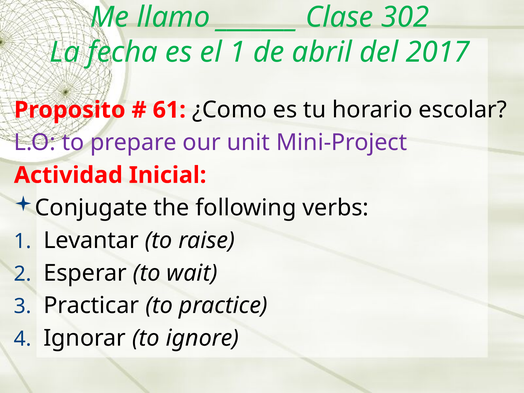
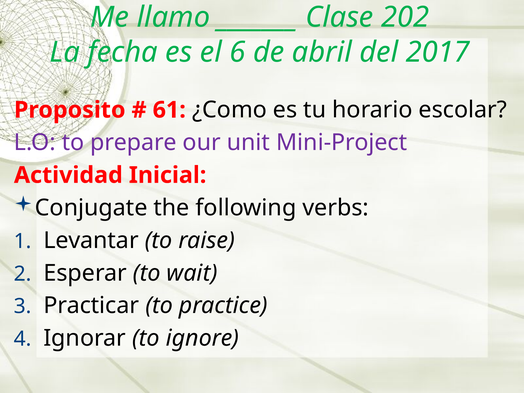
302: 302 -> 202 (405, 17)
el 1: 1 -> 6 (237, 52)
